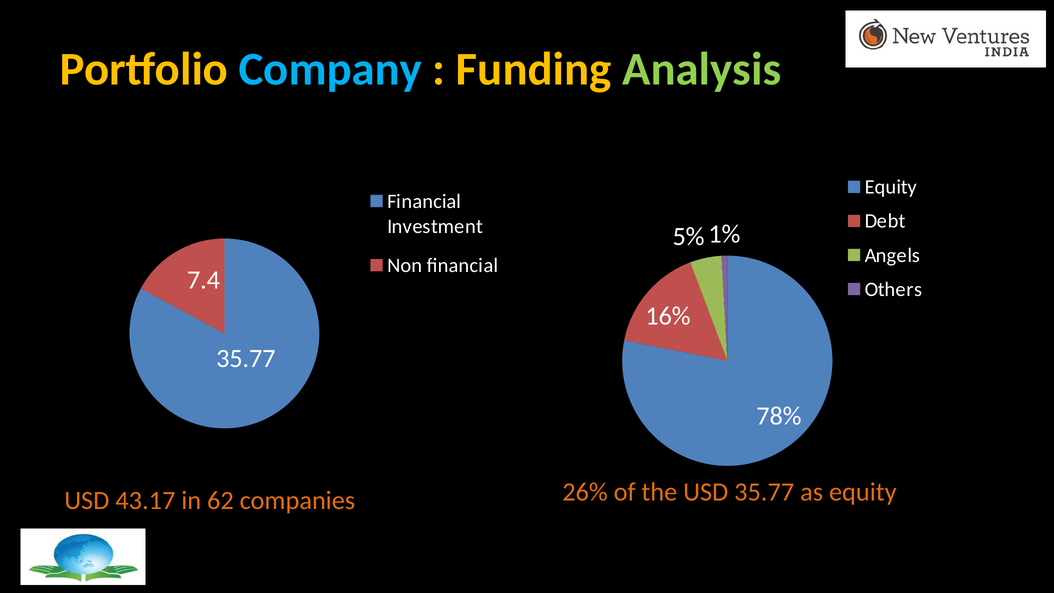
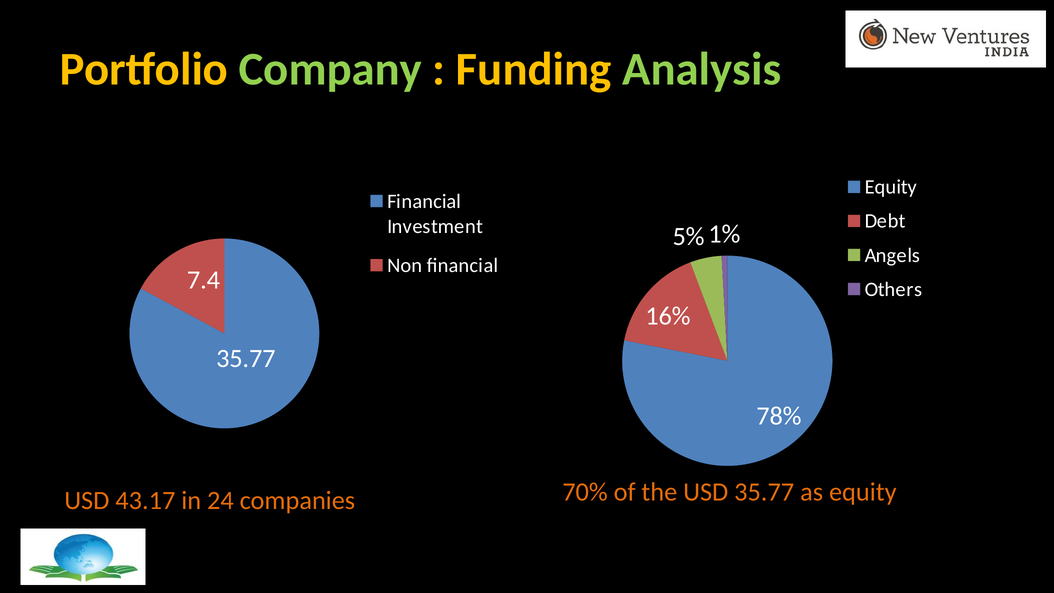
Company colour: light blue -> light green (330, 69)
26%: 26% -> 70% (585, 492)
62: 62 -> 24 (220, 500)
